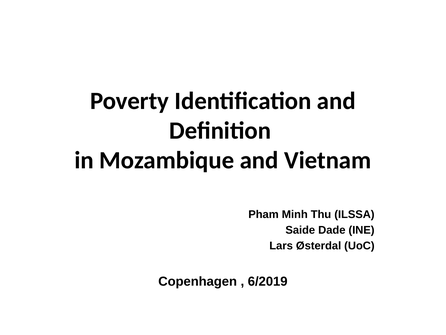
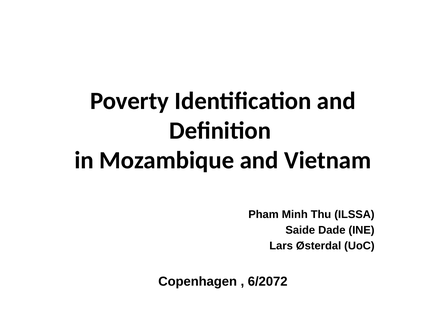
6/2019: 6/2019 -> 6/2072 (268, 281)
